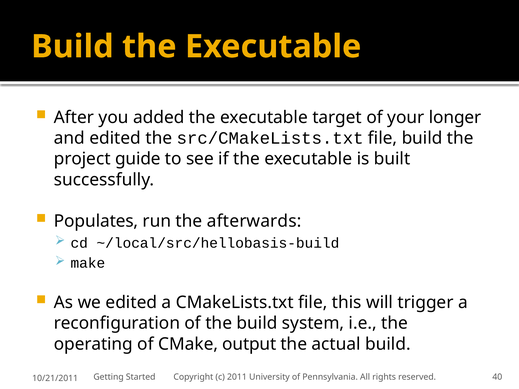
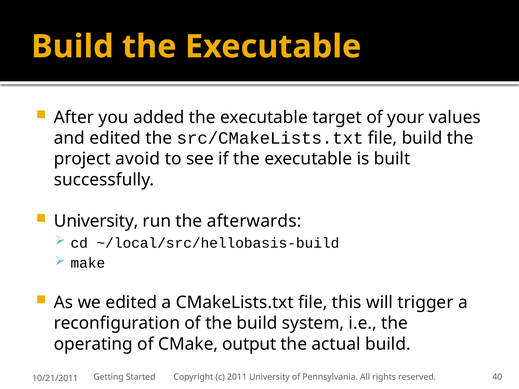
longer: longer -> values (455, 118)
guide: guide -> avoid (138, 159)
Populates: Populates -> University (96, 221)
